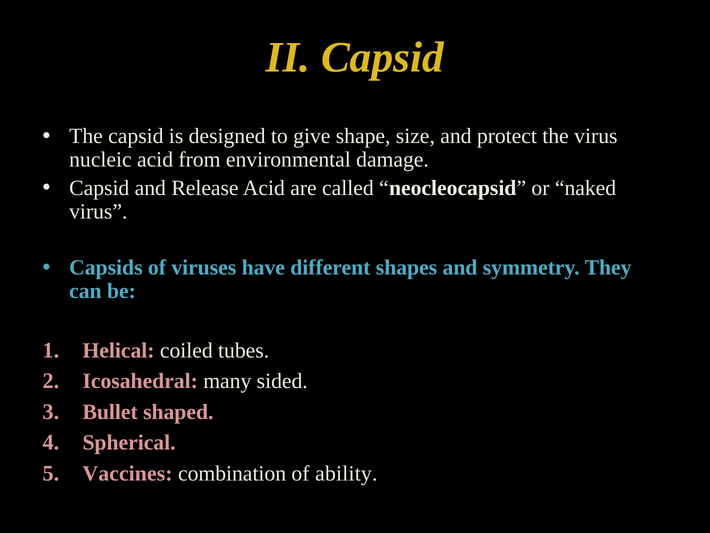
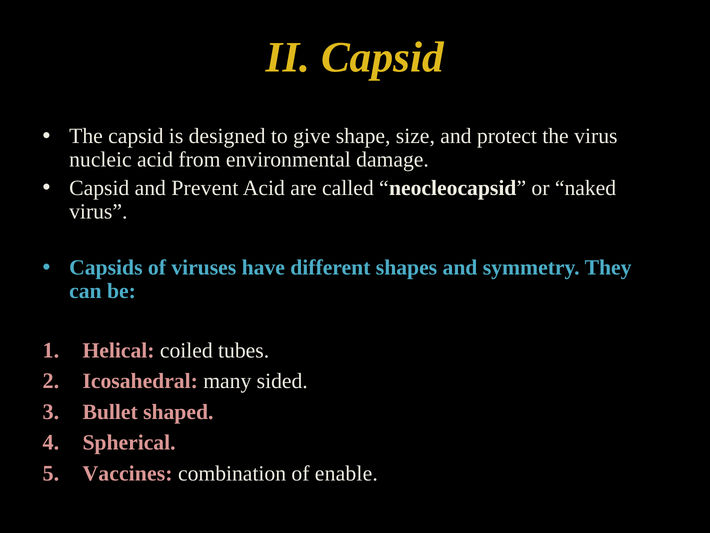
Release: Release -> Prevent (205, 188)
ability: ability -> enable (346, 473)
